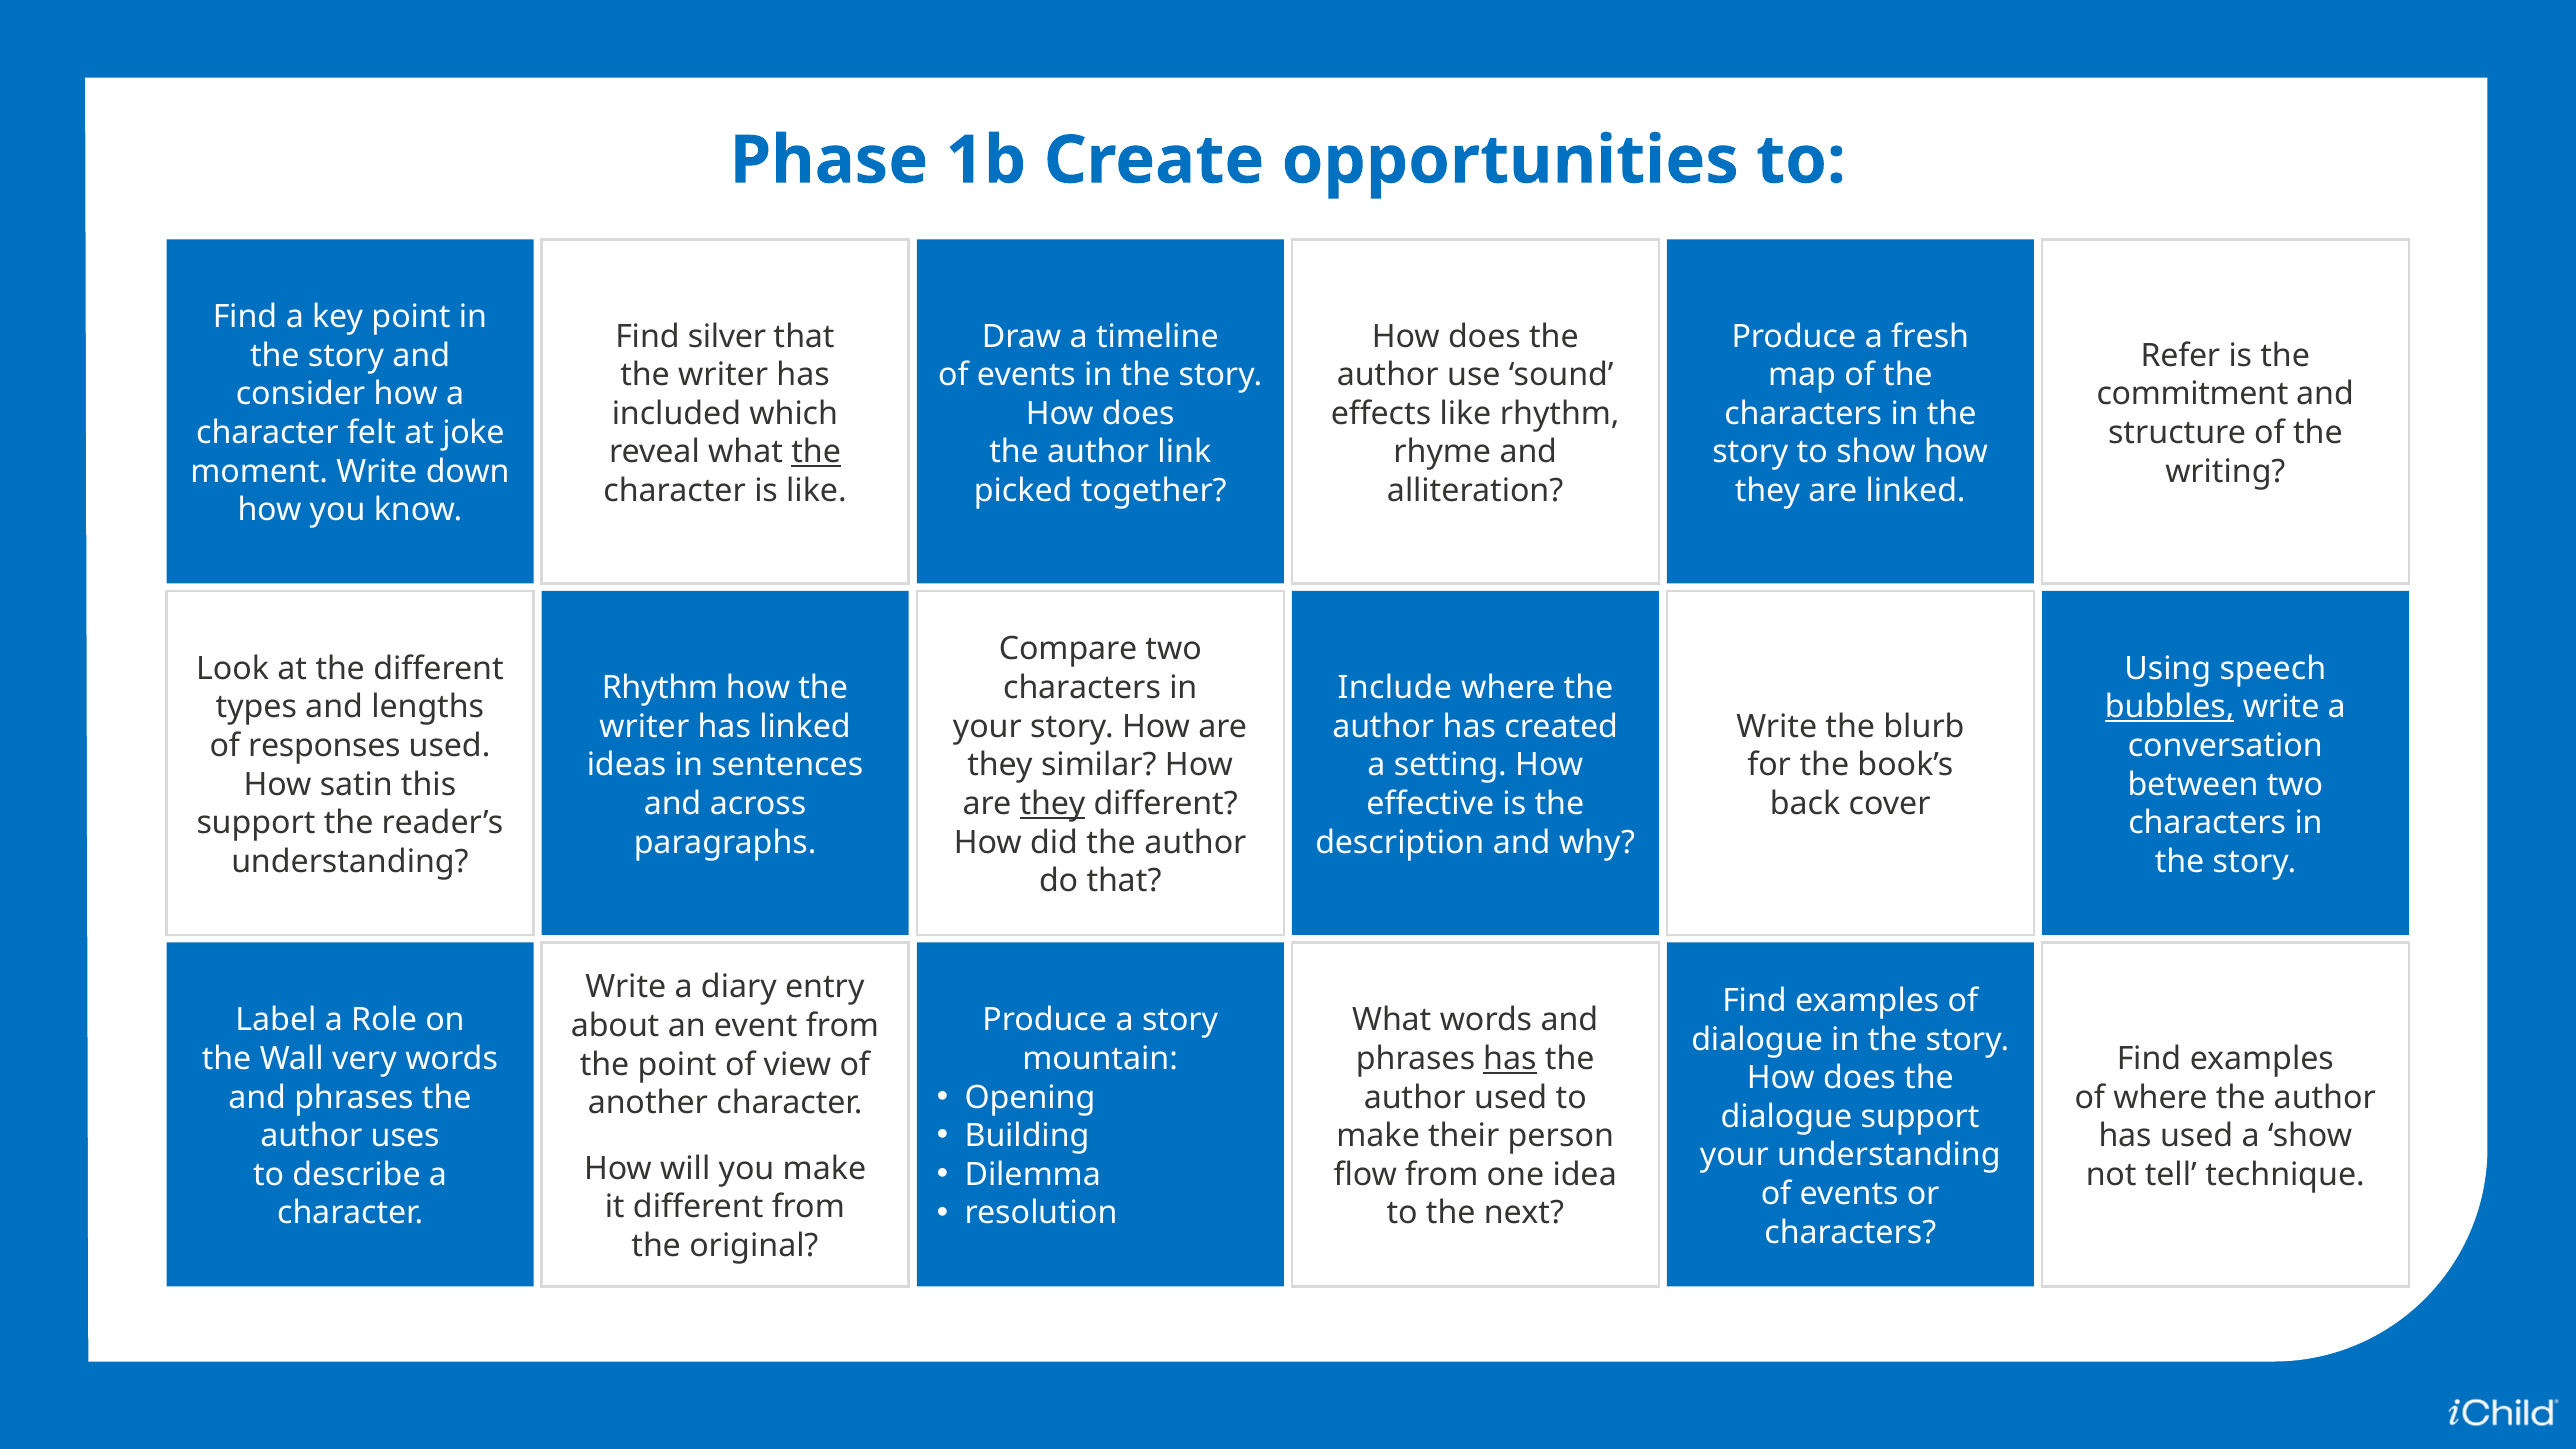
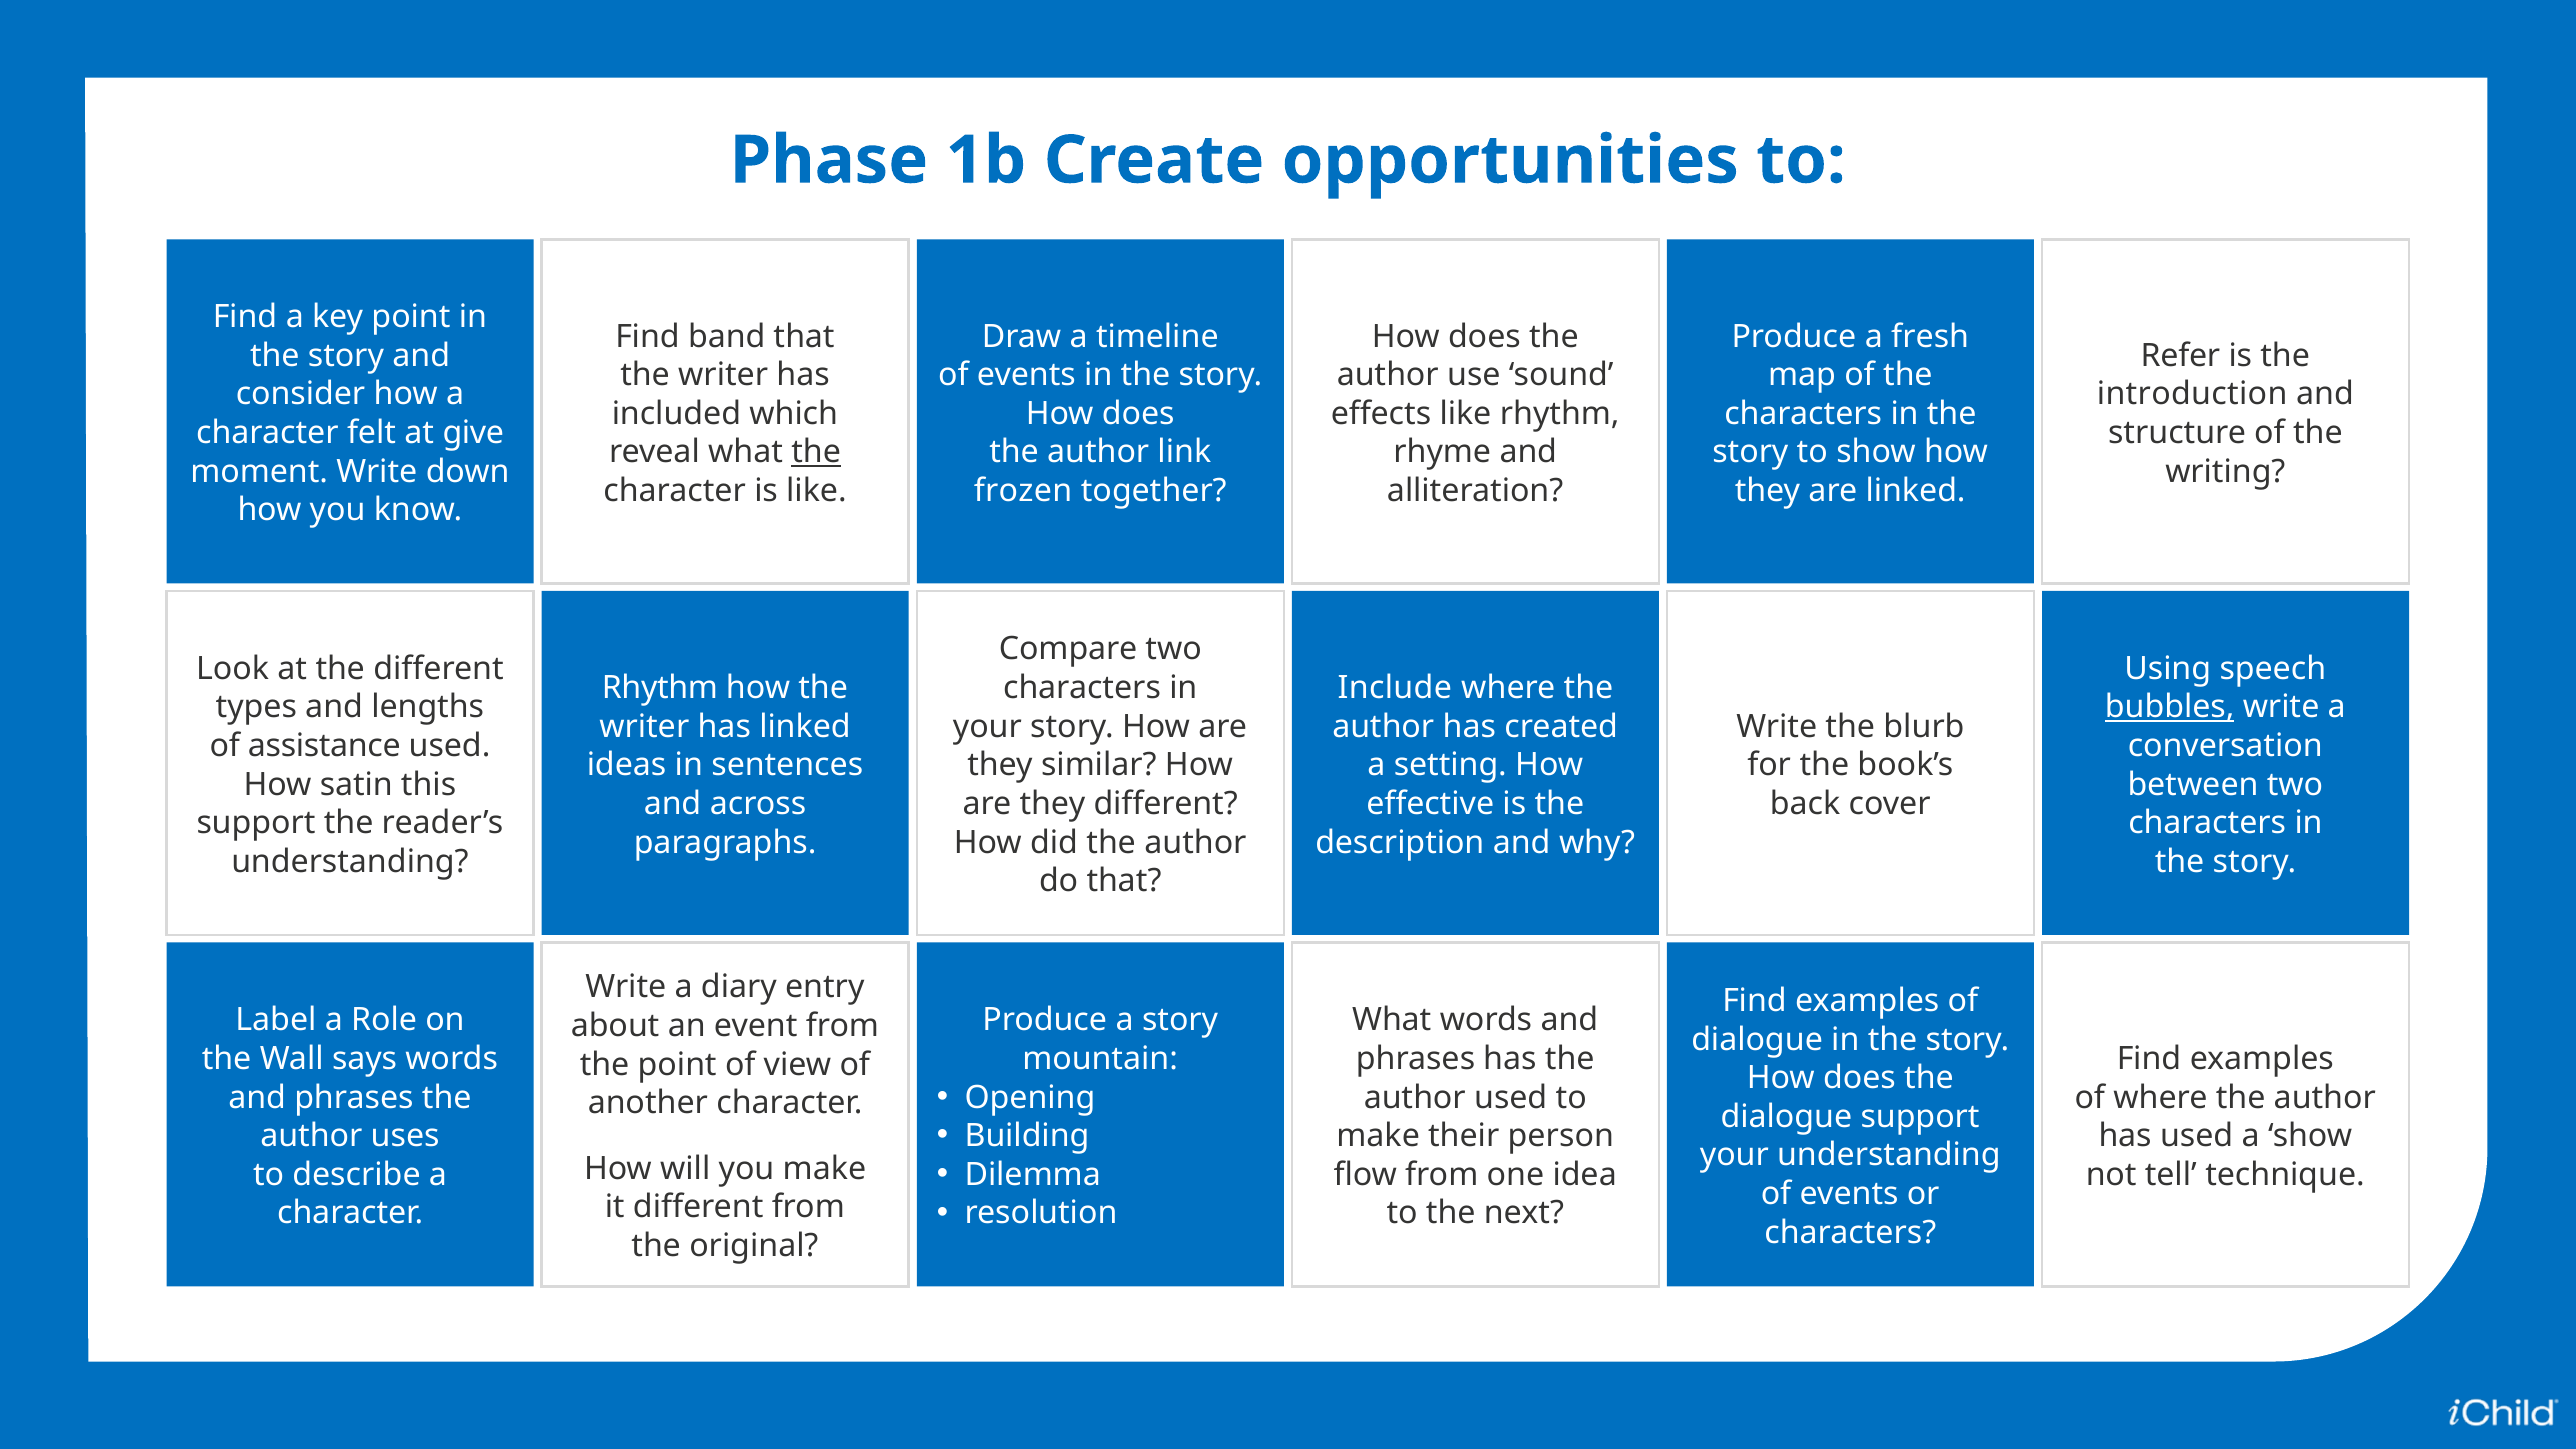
silver: silver -> band (727, 336)
commitment: commitment -> introduction (2192, 394)
joke: joke -> give (473, 433)
picked: picked -> frozen (1023, 491)
responses: responses -> assistance (324, 746)
they underline: present -> none (1052, 804)
very: very -> says (365, 1059)
has underline: present -> none (1510, 1059)
